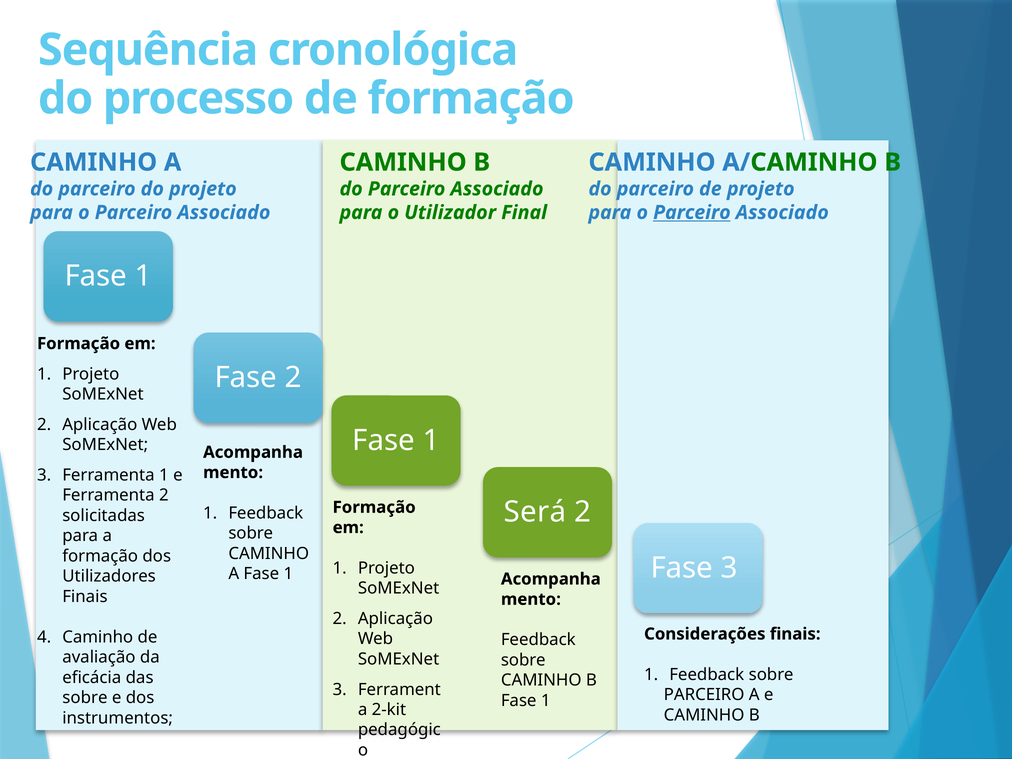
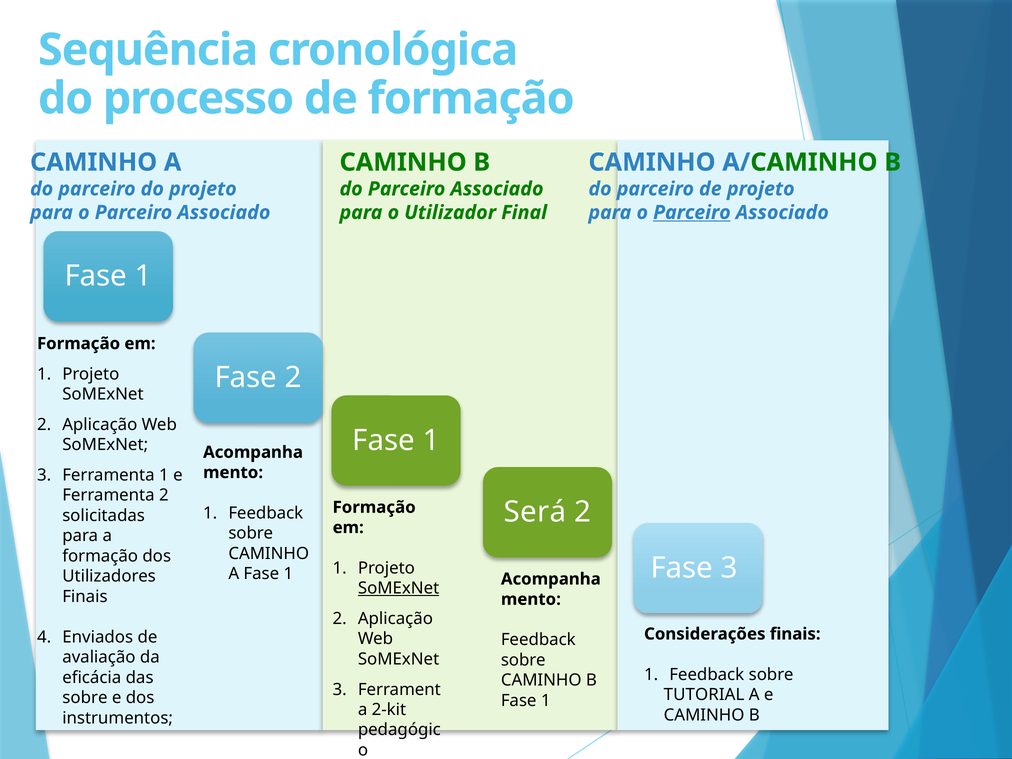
SoMExNet underline: none -> present (399, 588)
Caminho: Caminho -> Enviados (98, 637)
PARCEIRO: PARCEIRO -> TUTORIAL (704, 695)
